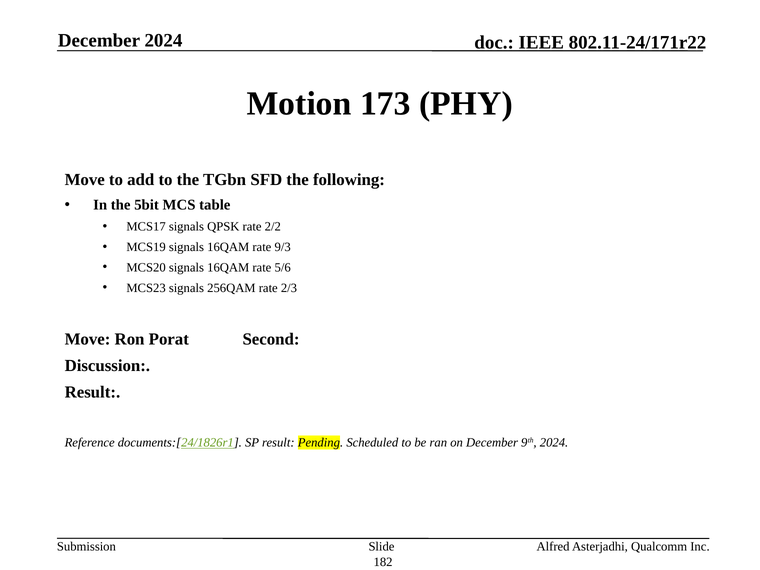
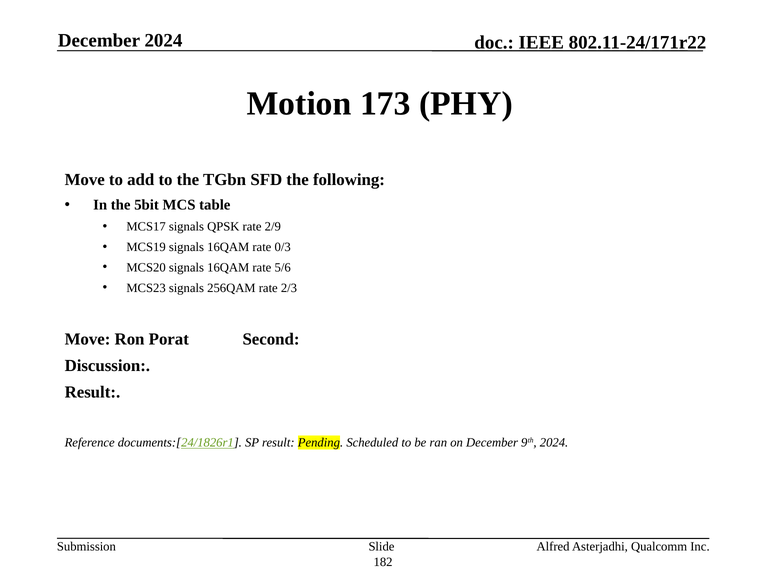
2/2: 2/2 -> 2/9 (273, 227)
9/3: 9/3 -> 0/3 (283, 247)
